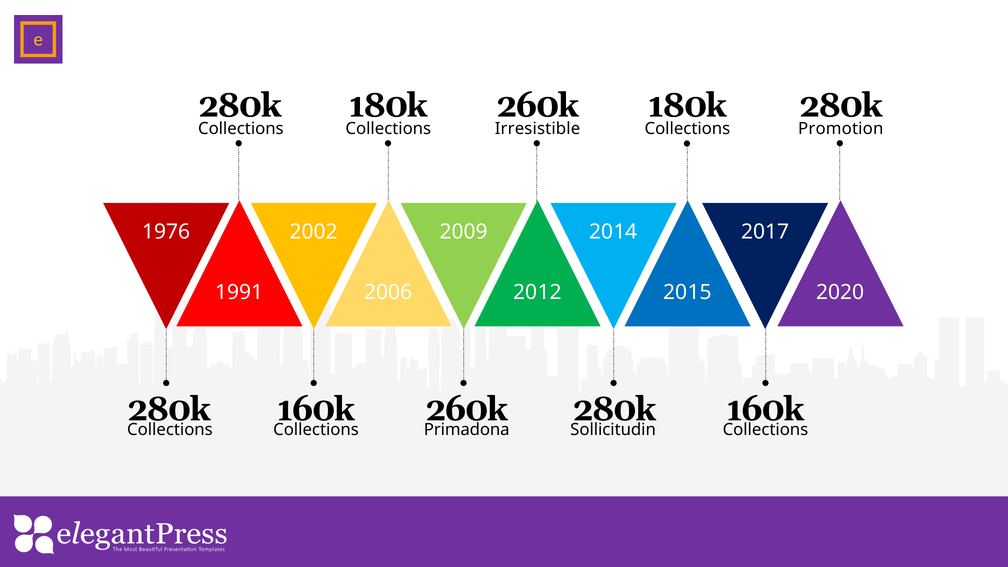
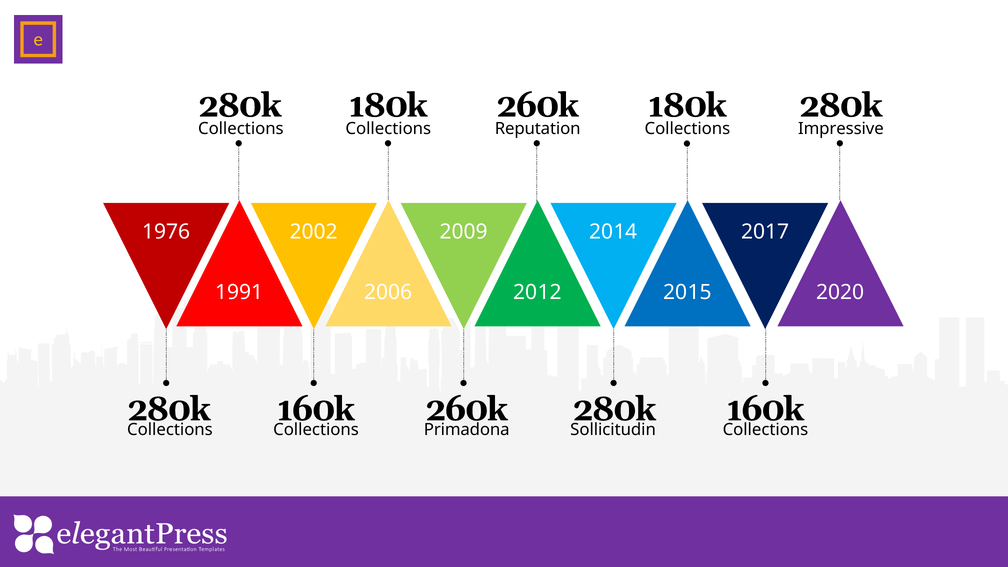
Irresistible: Irresistible -> Reputation (538, 129)
Promotion: Promotion -> Impressive (841, 129)
